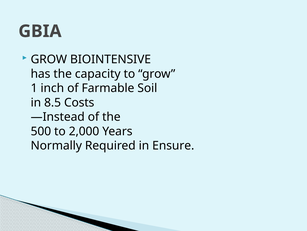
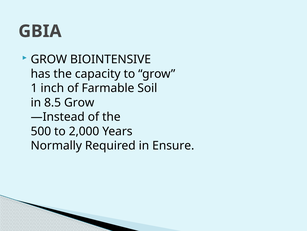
8.5 Costs: Costs -> Grow (79, 102)
